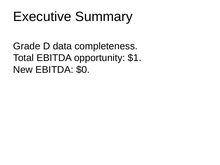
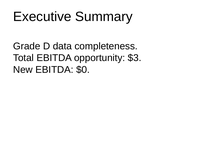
$1: $1 -> $3 (135, 58)
